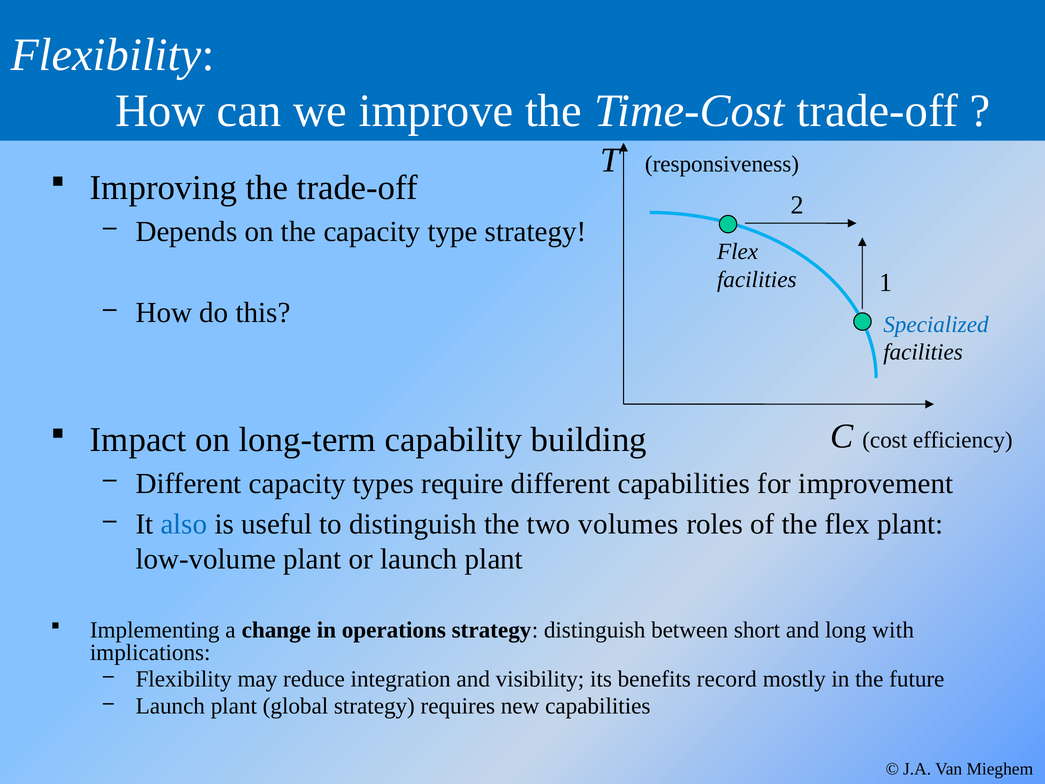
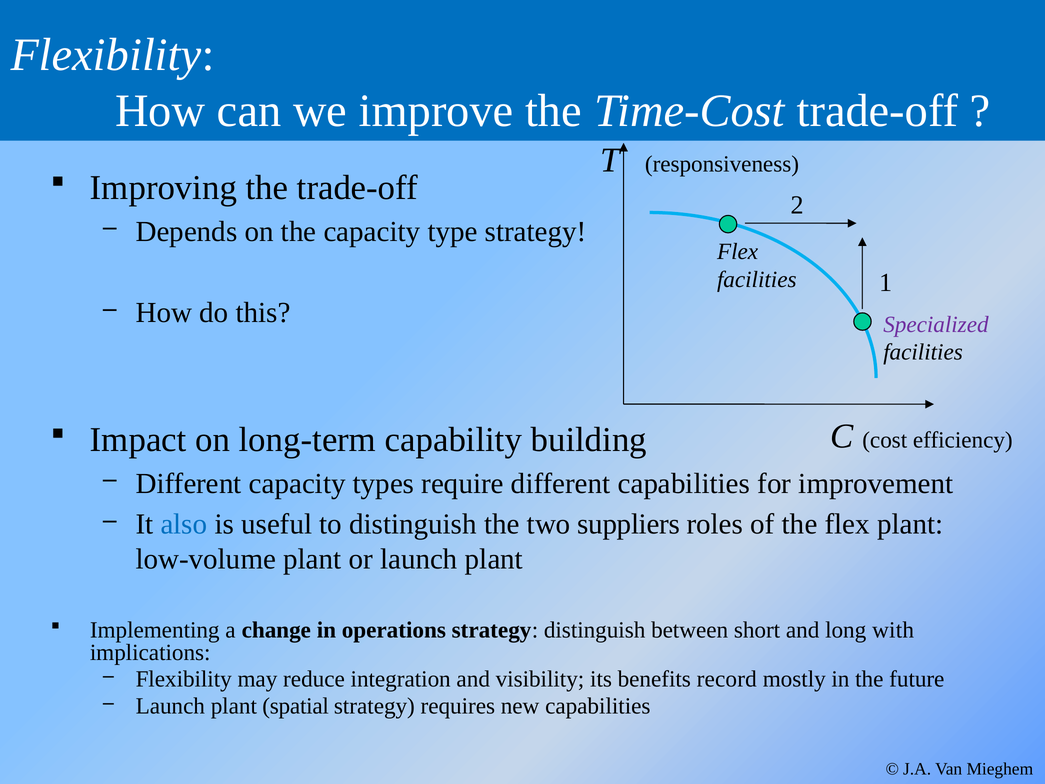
Specialized colour: blue -> purple (936, 324)
volumes: volumes -> suppliers (629, 524)
global: global -> spatial (296, 706)
